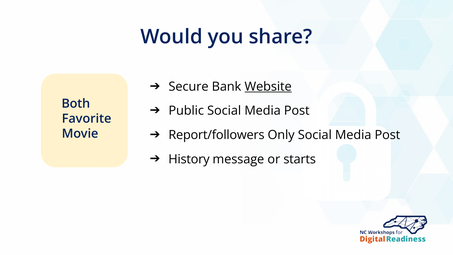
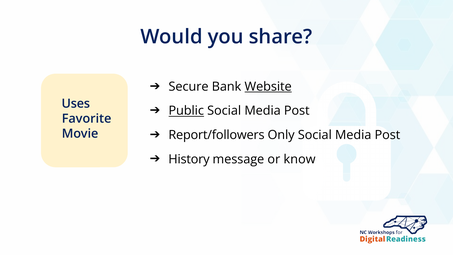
Both: Both -> Uses (76, 103)
Public underline: none -> present (186, 111)
starts: starts -> know (300, 159)
